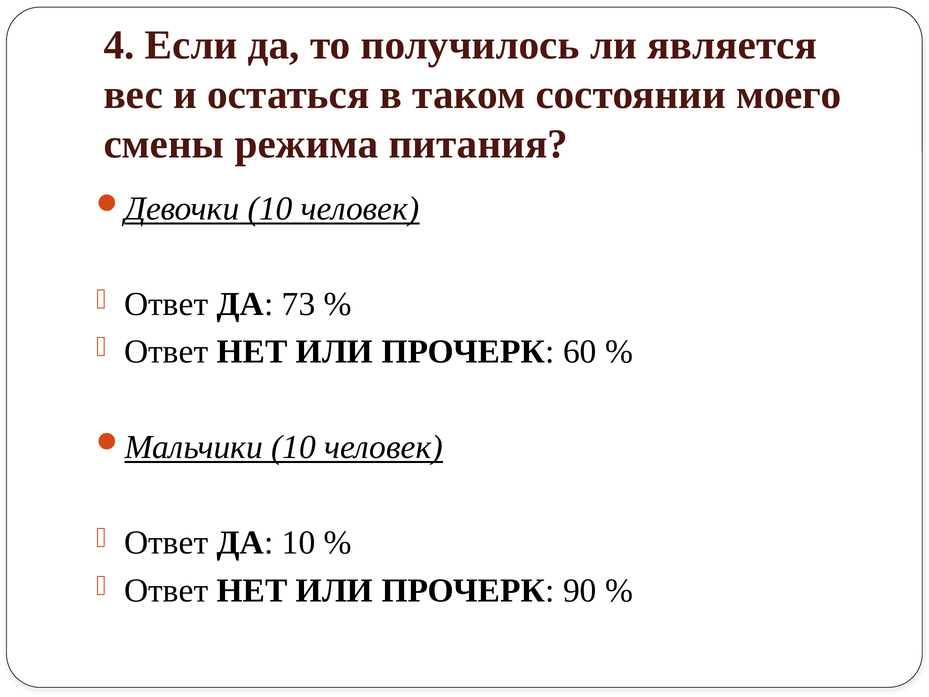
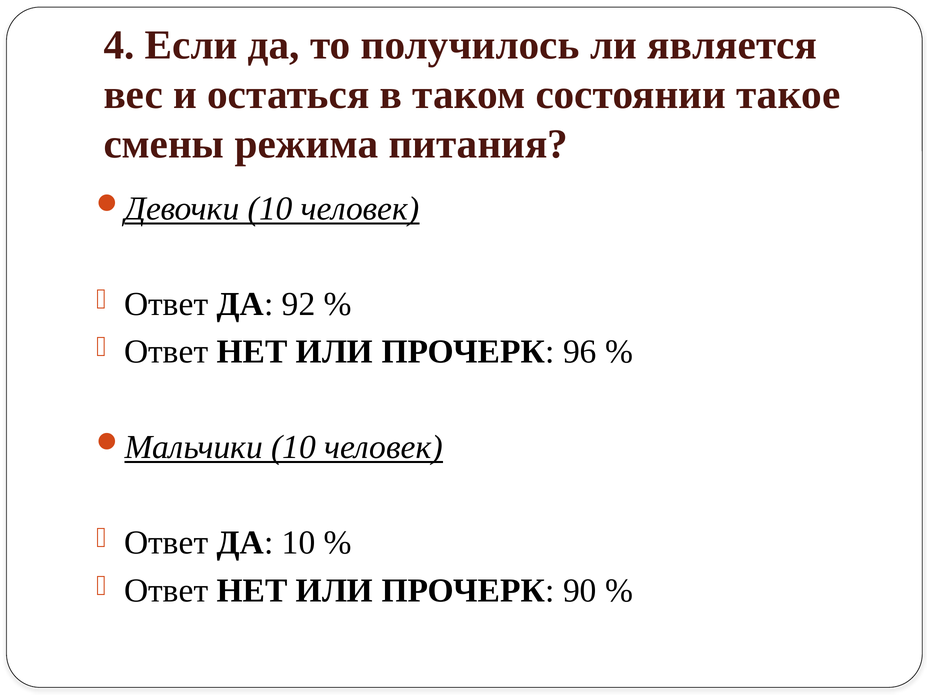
моего: моего -> такое (789, 95)
73: 73 -> 92 (299, 304)
60: 60 -> 96 (580, 352)
